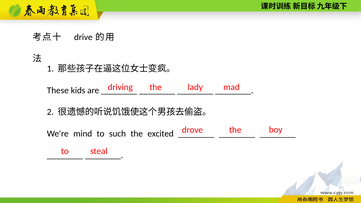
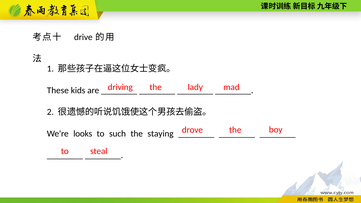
mind: mind -> looks (83, 134)
excited: excited -> staying (161, 134)
